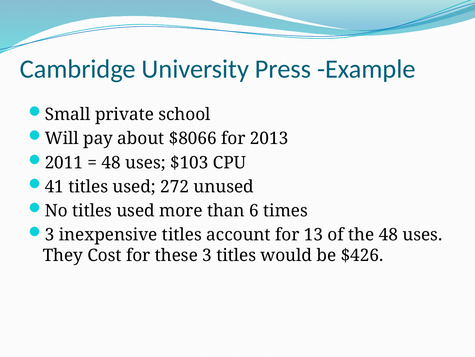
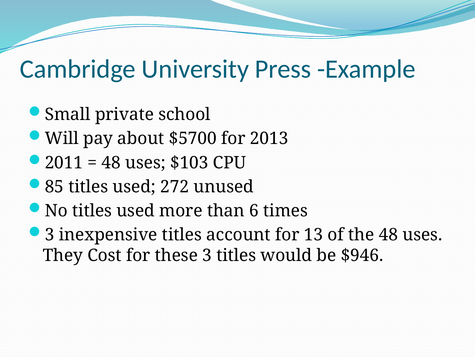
$8066: $8066 -> $5700 (193, 138)
41: 41 -> 85 (54, 186)
$426: $426 -> $946 (362, 255)
